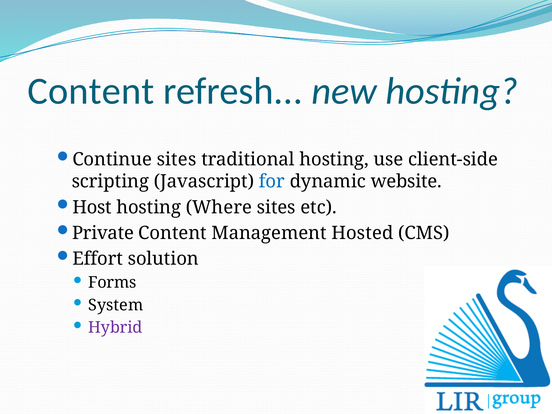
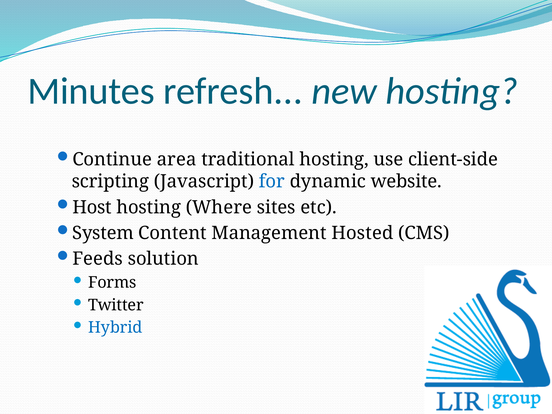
Content: Content -> Minutes (91, 91)
Continue sites: sites -> area (177, 159)
Private: Private -> System (103, 233)
Effort: Effort -> Feeds (98, 259)
System: System -> Twitter (116, 305)
Hybrid colour: purple -> blue (115, 328)
